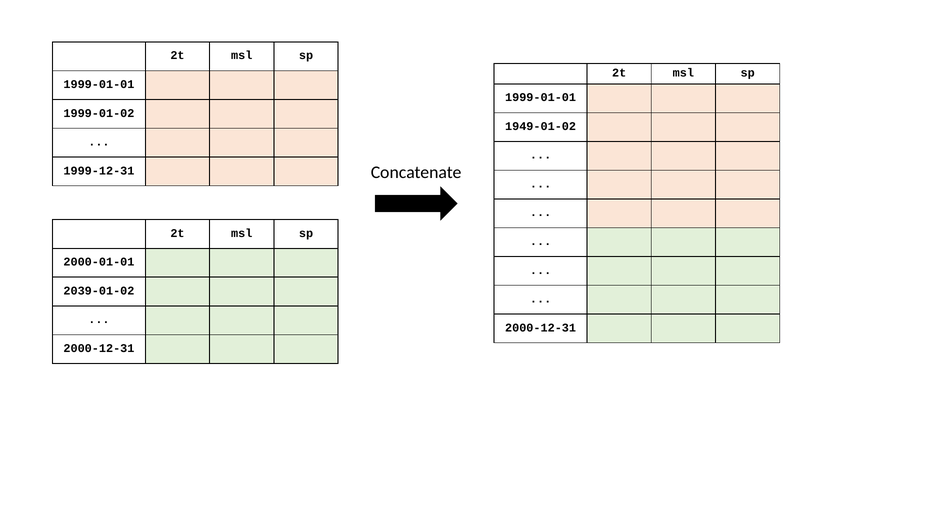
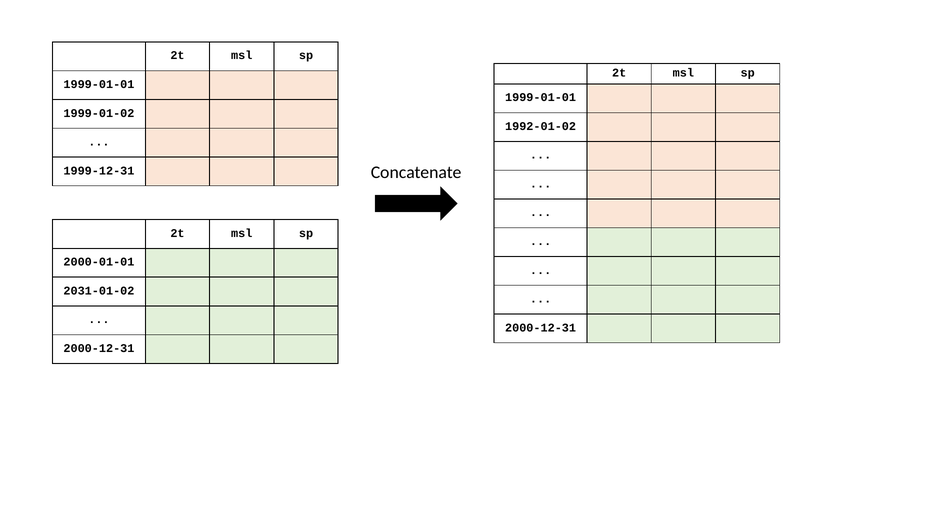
1949-01-02: 1949-01-02 -> 1992-01-02 (541, 126)
2039-01-02: 2039-01-02 -> 2031-01-02 (99, 291)
